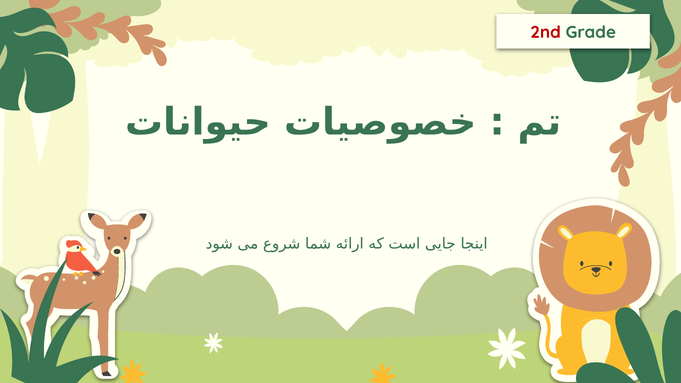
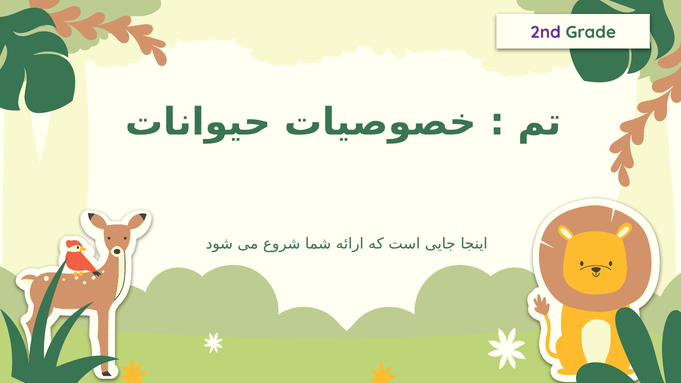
2nd colour: red -> purple (546, 32)
